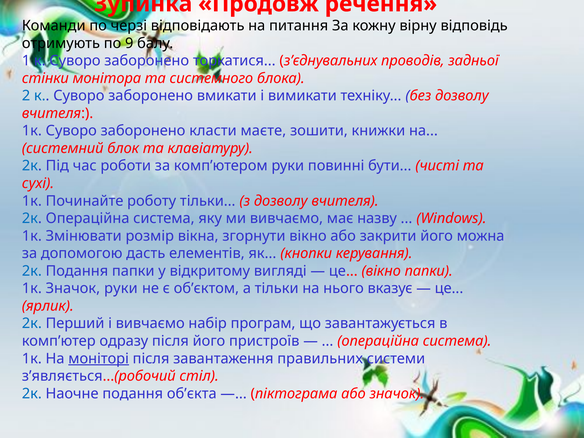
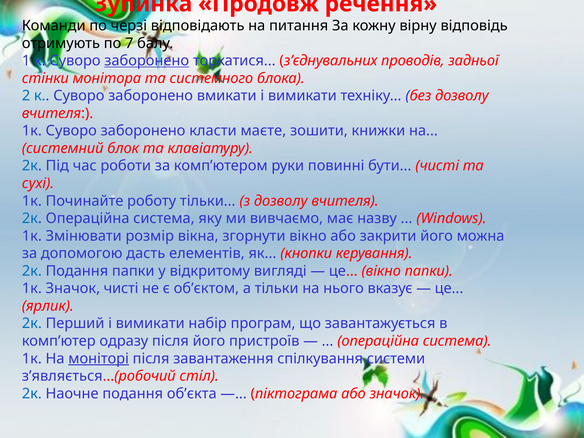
9: 9 -> 7 (129, 43)
заборонено underline: none -> present (147, 61)
Значок руки: руки -> чисті (121, 288)
Перший і вивчаємо: вивчаємо -> вимикати (150, 324)
правильних: правильних -> спілкування (320, 359)
